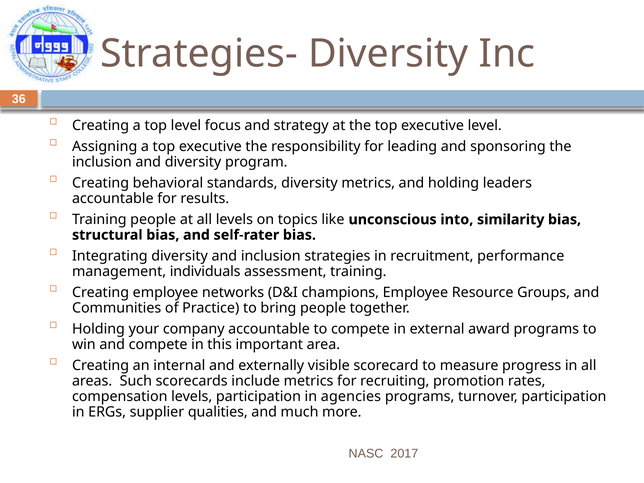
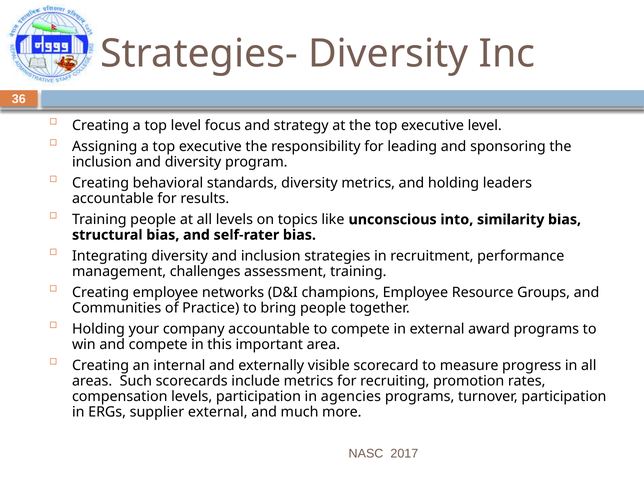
individuals: individuals -> challenges (205, 271)
supplier qualities: qualities -> external (218, 412)
